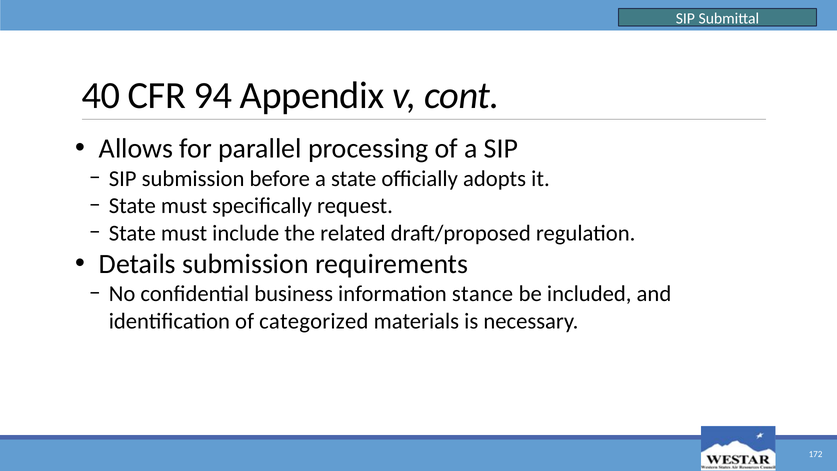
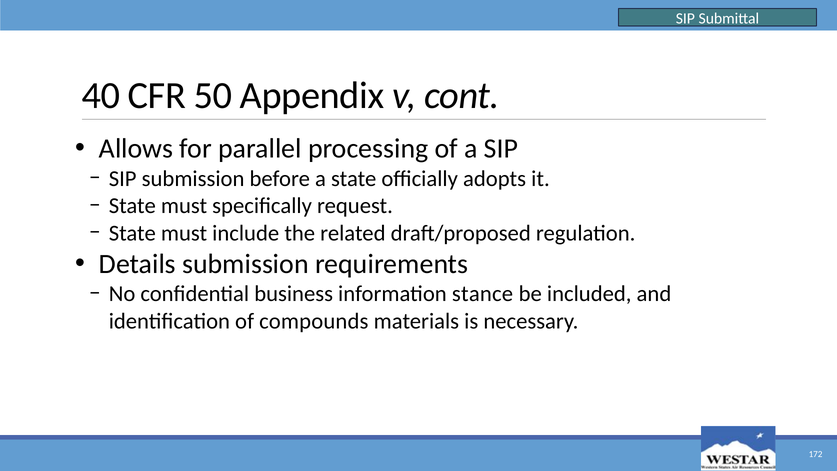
94: 94 -> 50 (213, 96)
categorized: categorized -> compounds (314, 321)
